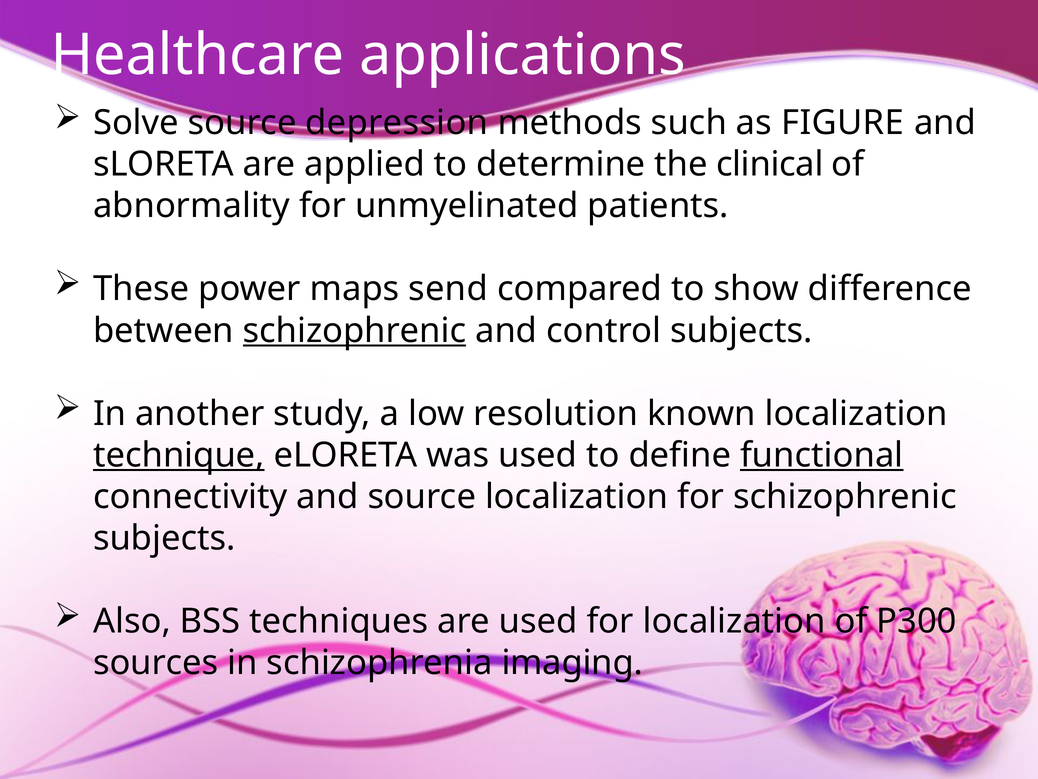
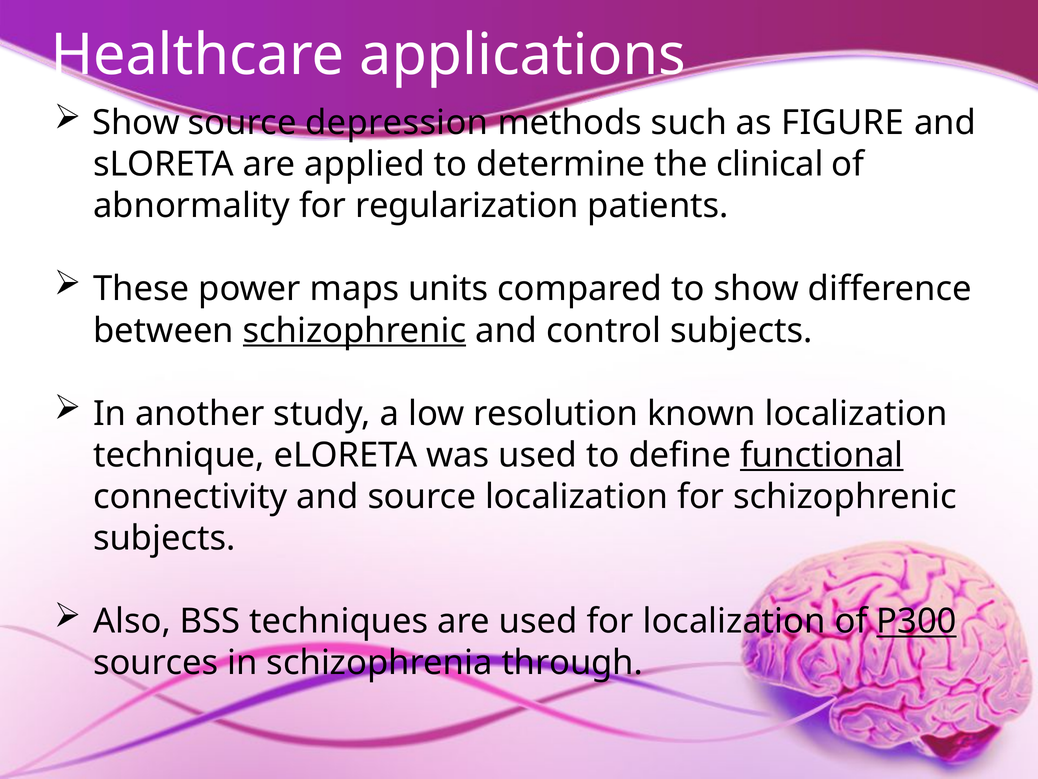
Solve: Solve -> Show (136, 123)
unmyelinated: unmyelinated -> regularization (467, 206)
send: send -> units (448, 289)
technique underline: present -> none (179, 455)
P300 underline: none -> present (917, 621)
imaging: imaging -> through (572, 663)
